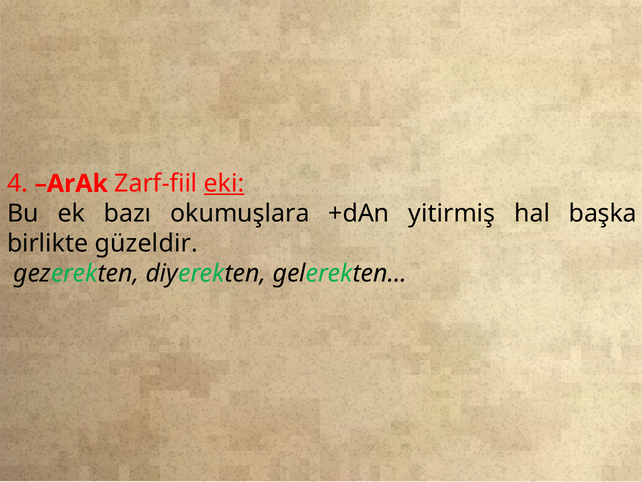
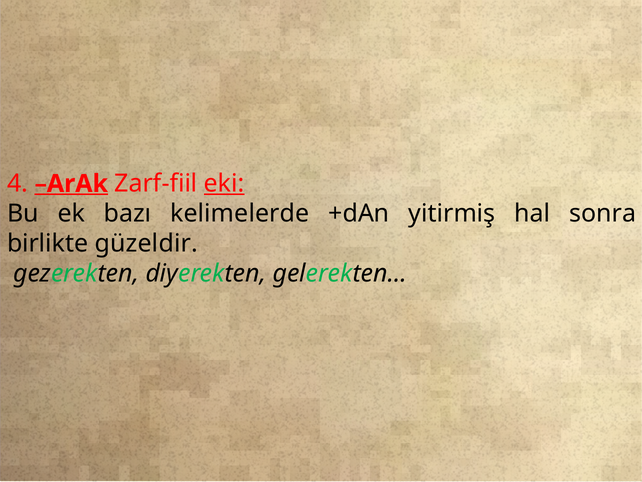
ArAk underline: none -> present (71, 184)
okumuşlara: okumuşlara -> kelimelerde (240, 214)
başka: başka -> sonra (603, 214)
